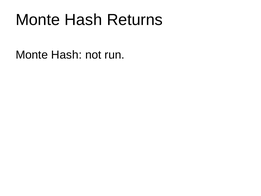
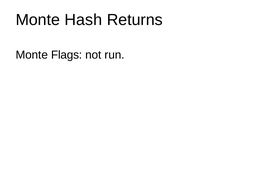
Hash: Hash -> Flags (67, 55)
